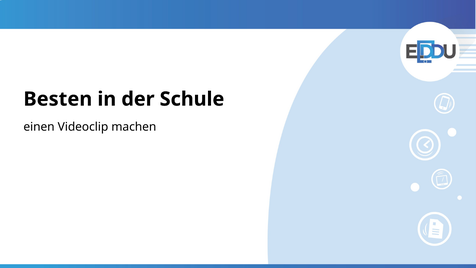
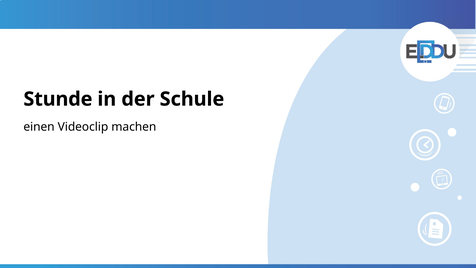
Besten: Besten -> Stunde (58, 99)
